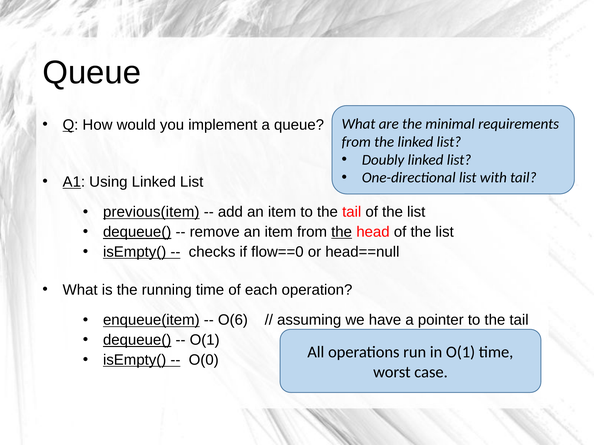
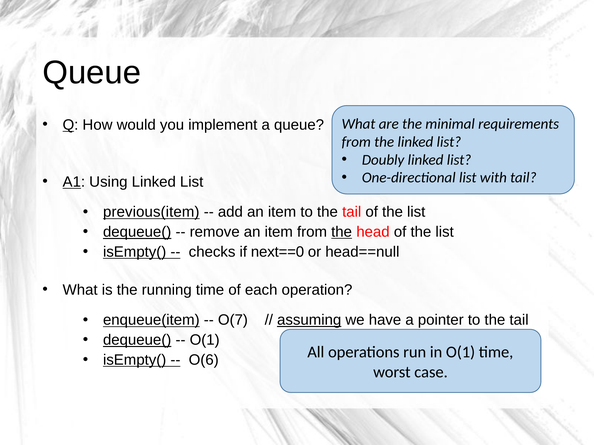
flow==0: flow==0 -> next==0 (277, 252)
O(6: O(6 -> O(7 (233, 320)
assuming underline: none -> present (309, 320)
O(0: O(0 -> O(6 (204, 360)
